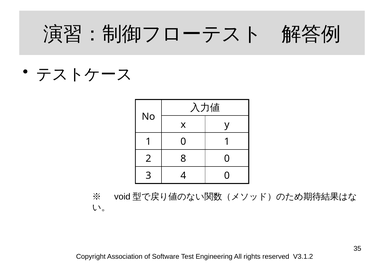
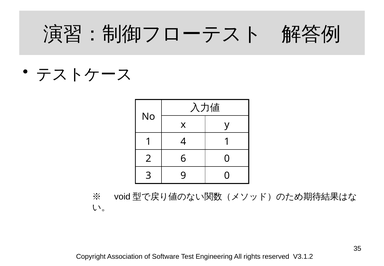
1 0: 0 -> 4 (183, 142)
8: 8 -> 6 (183, 159)
4: 4 -> 9 (183, 176)
